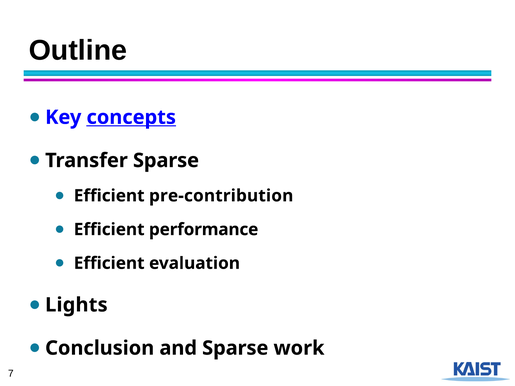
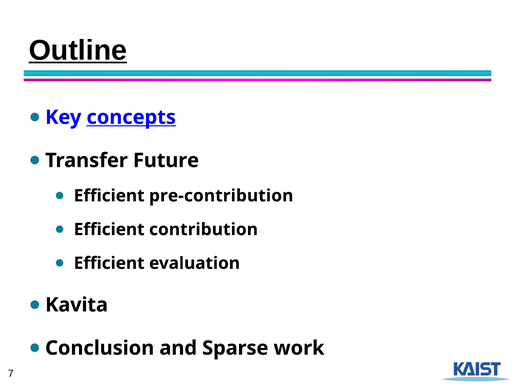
Outline underline: none -> present (78, 50)
Transfer Sparse: Sparse -> Future (166, 161)
performance: performance -> contribution (203, 230)
Lights: Lights -> Kavita (77, 305)
